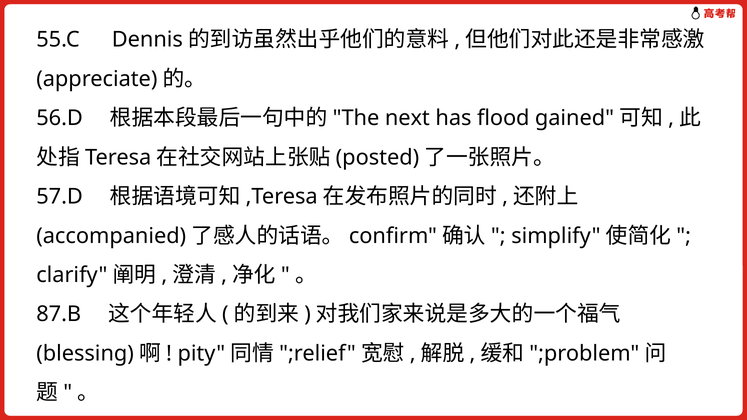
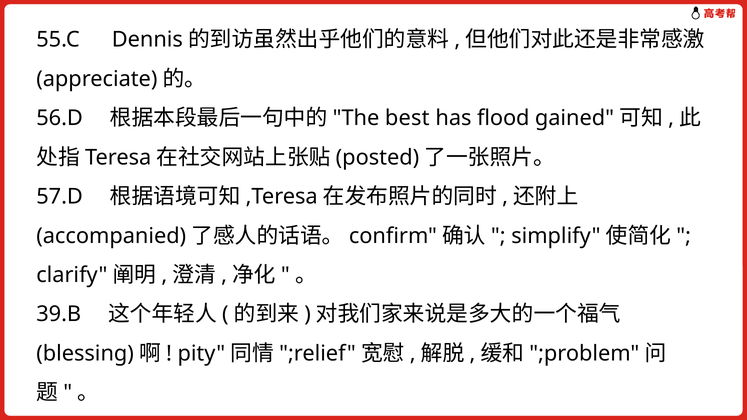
next: next -> best (407, 118)
87.B: 87.B -> 39.B (59, 314)
